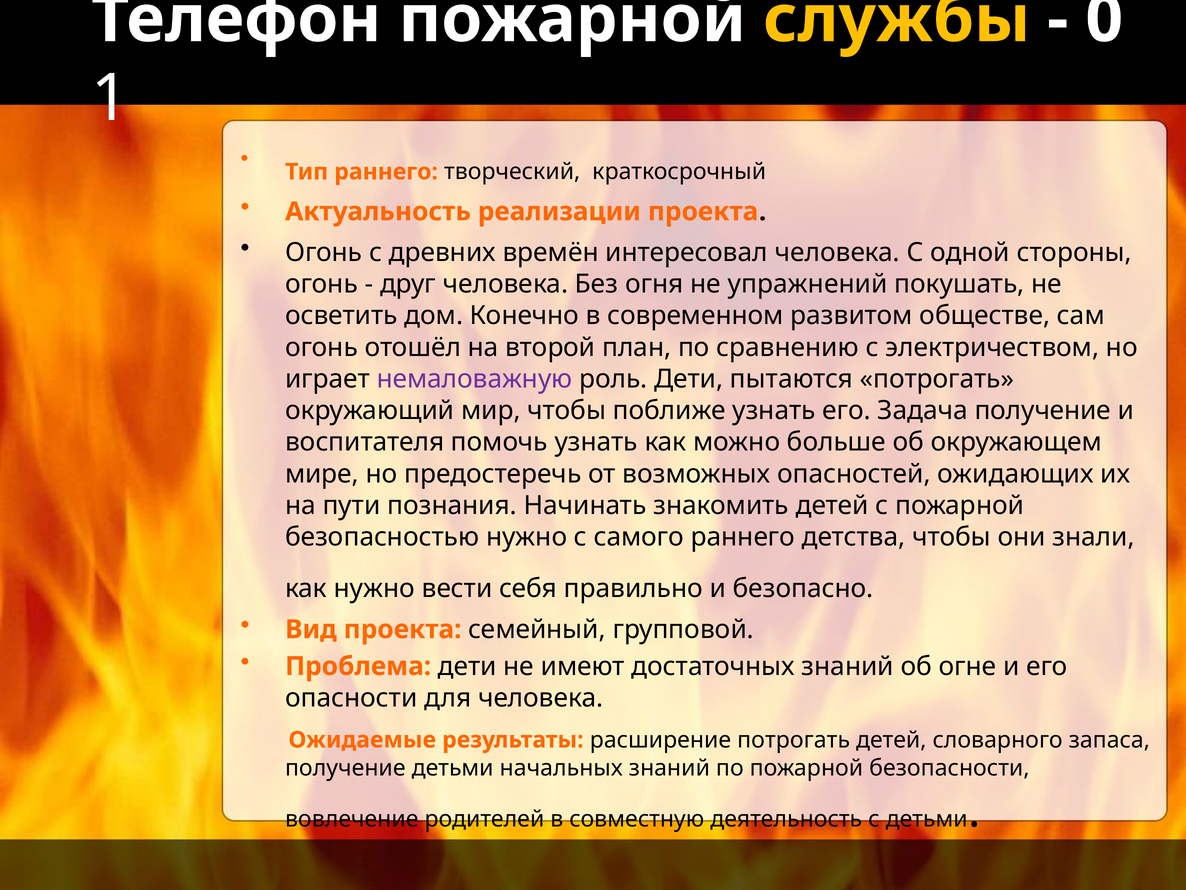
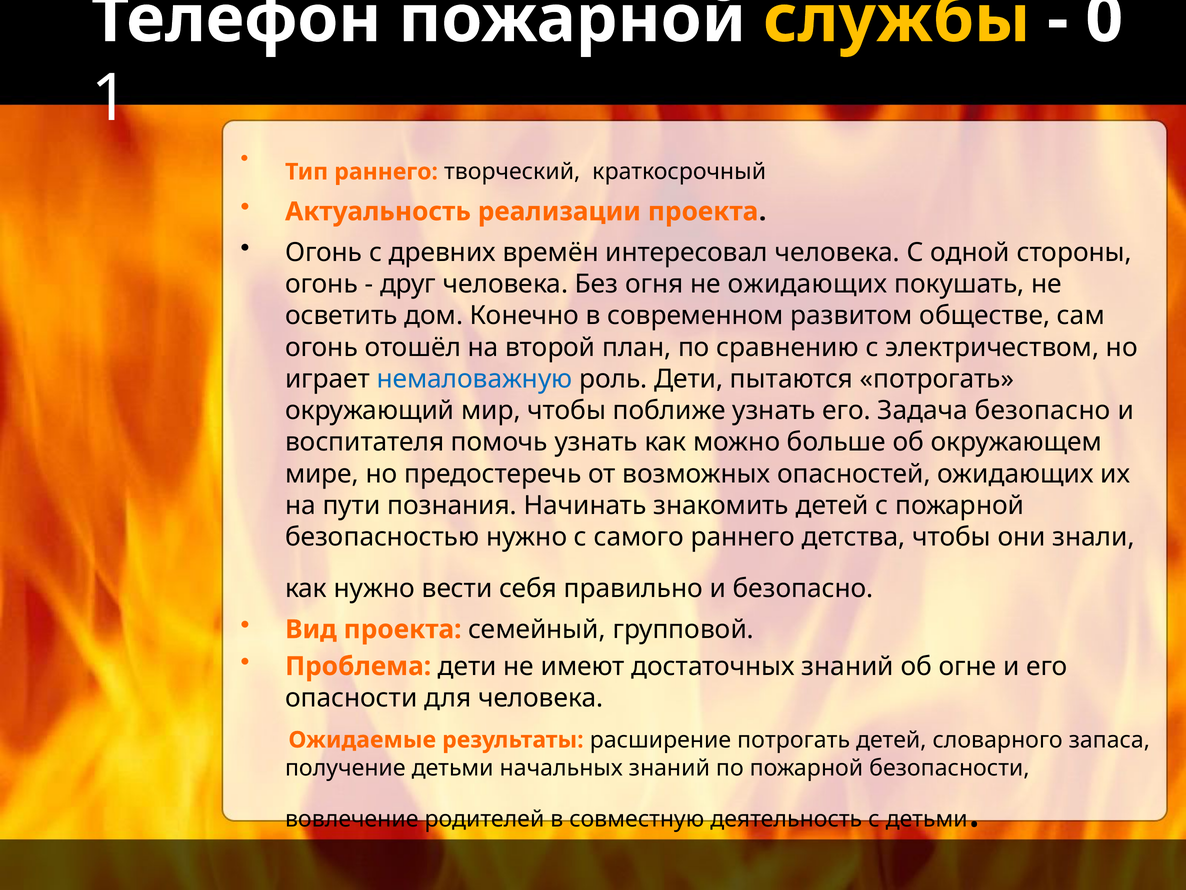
не упражнений: упражнений -> ожидающих (807, 284)
немаловажную colour: purple -> blue (475, 379)
Задача получение: получение -> безопасно (1043, 410)
